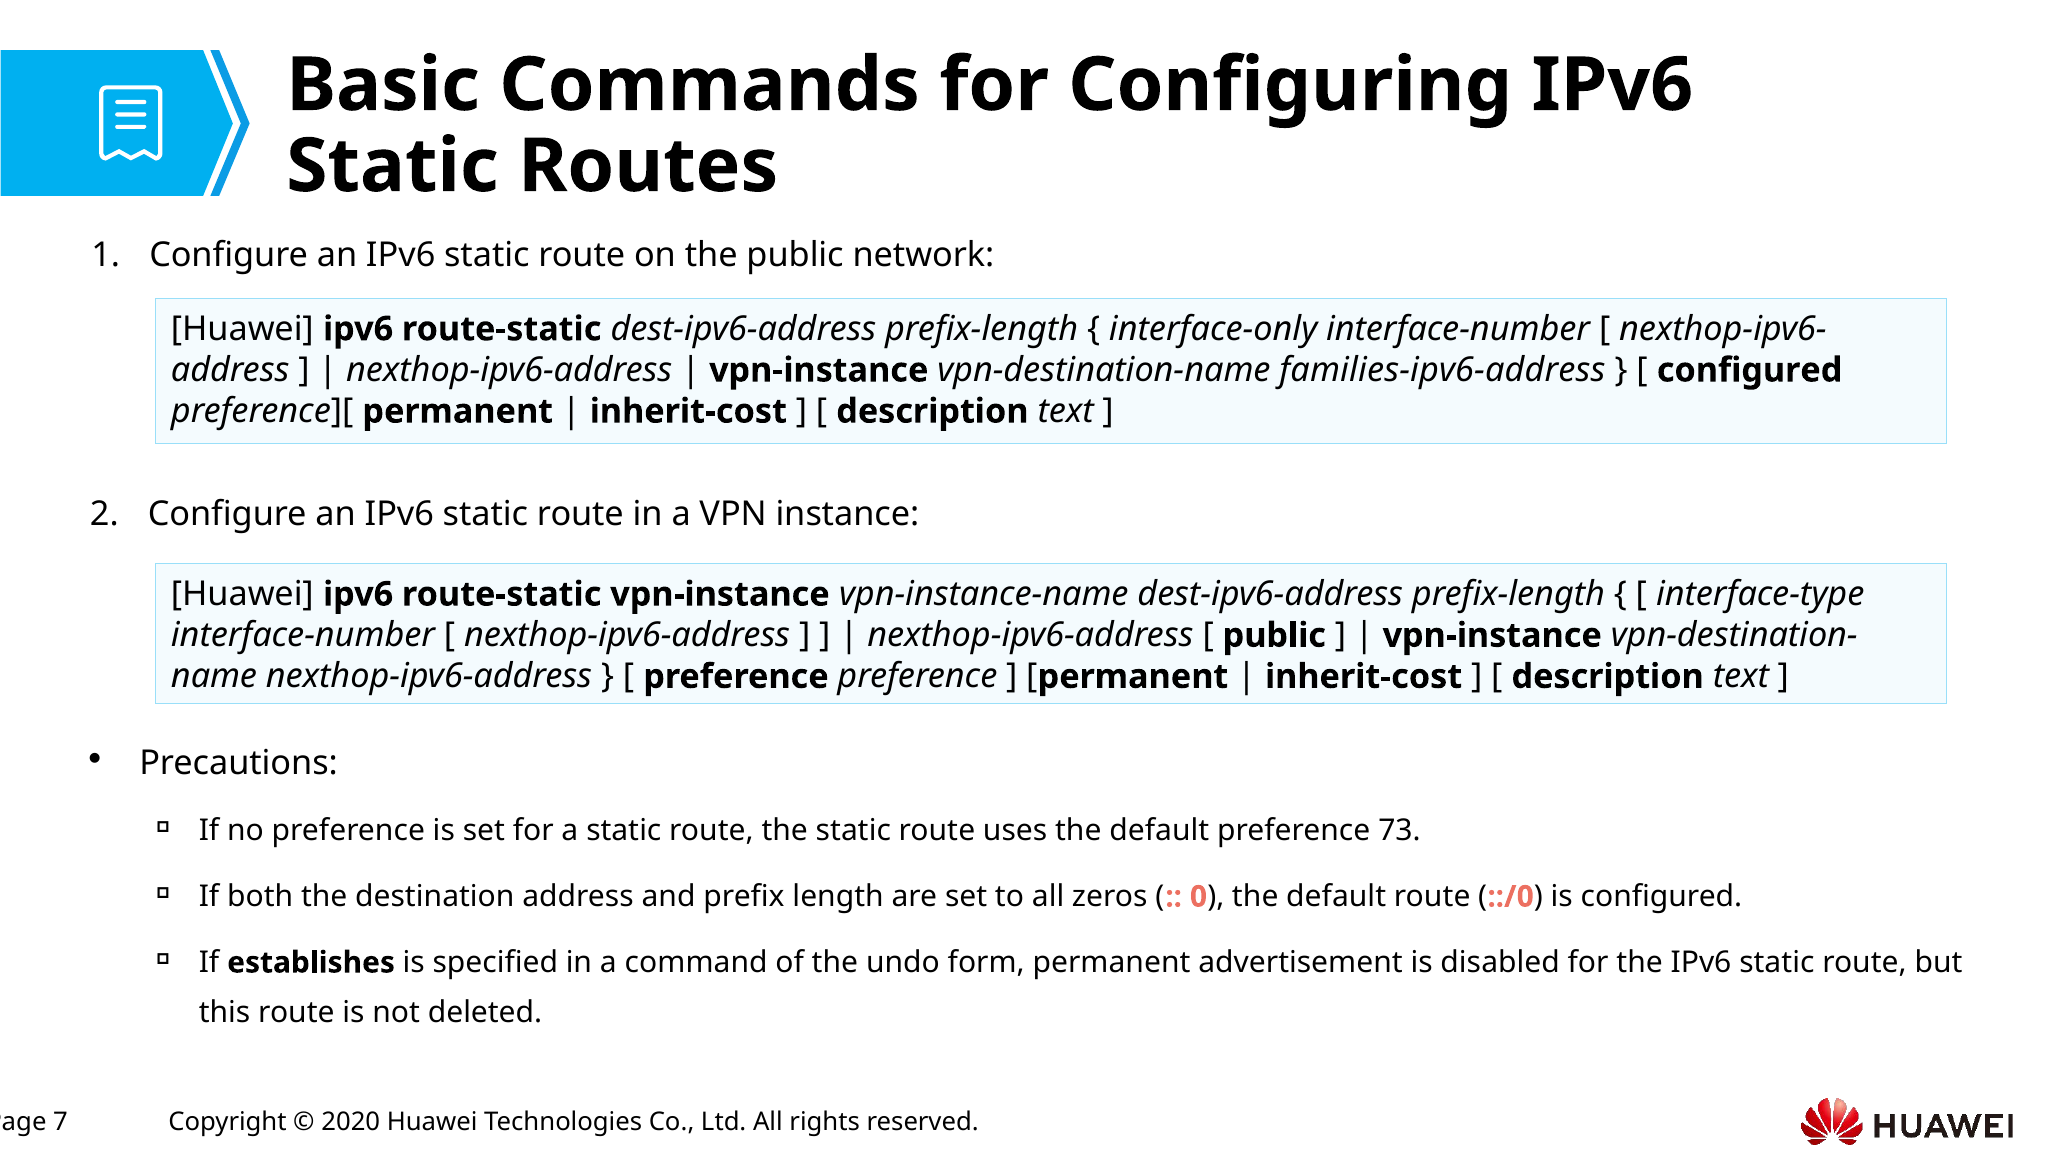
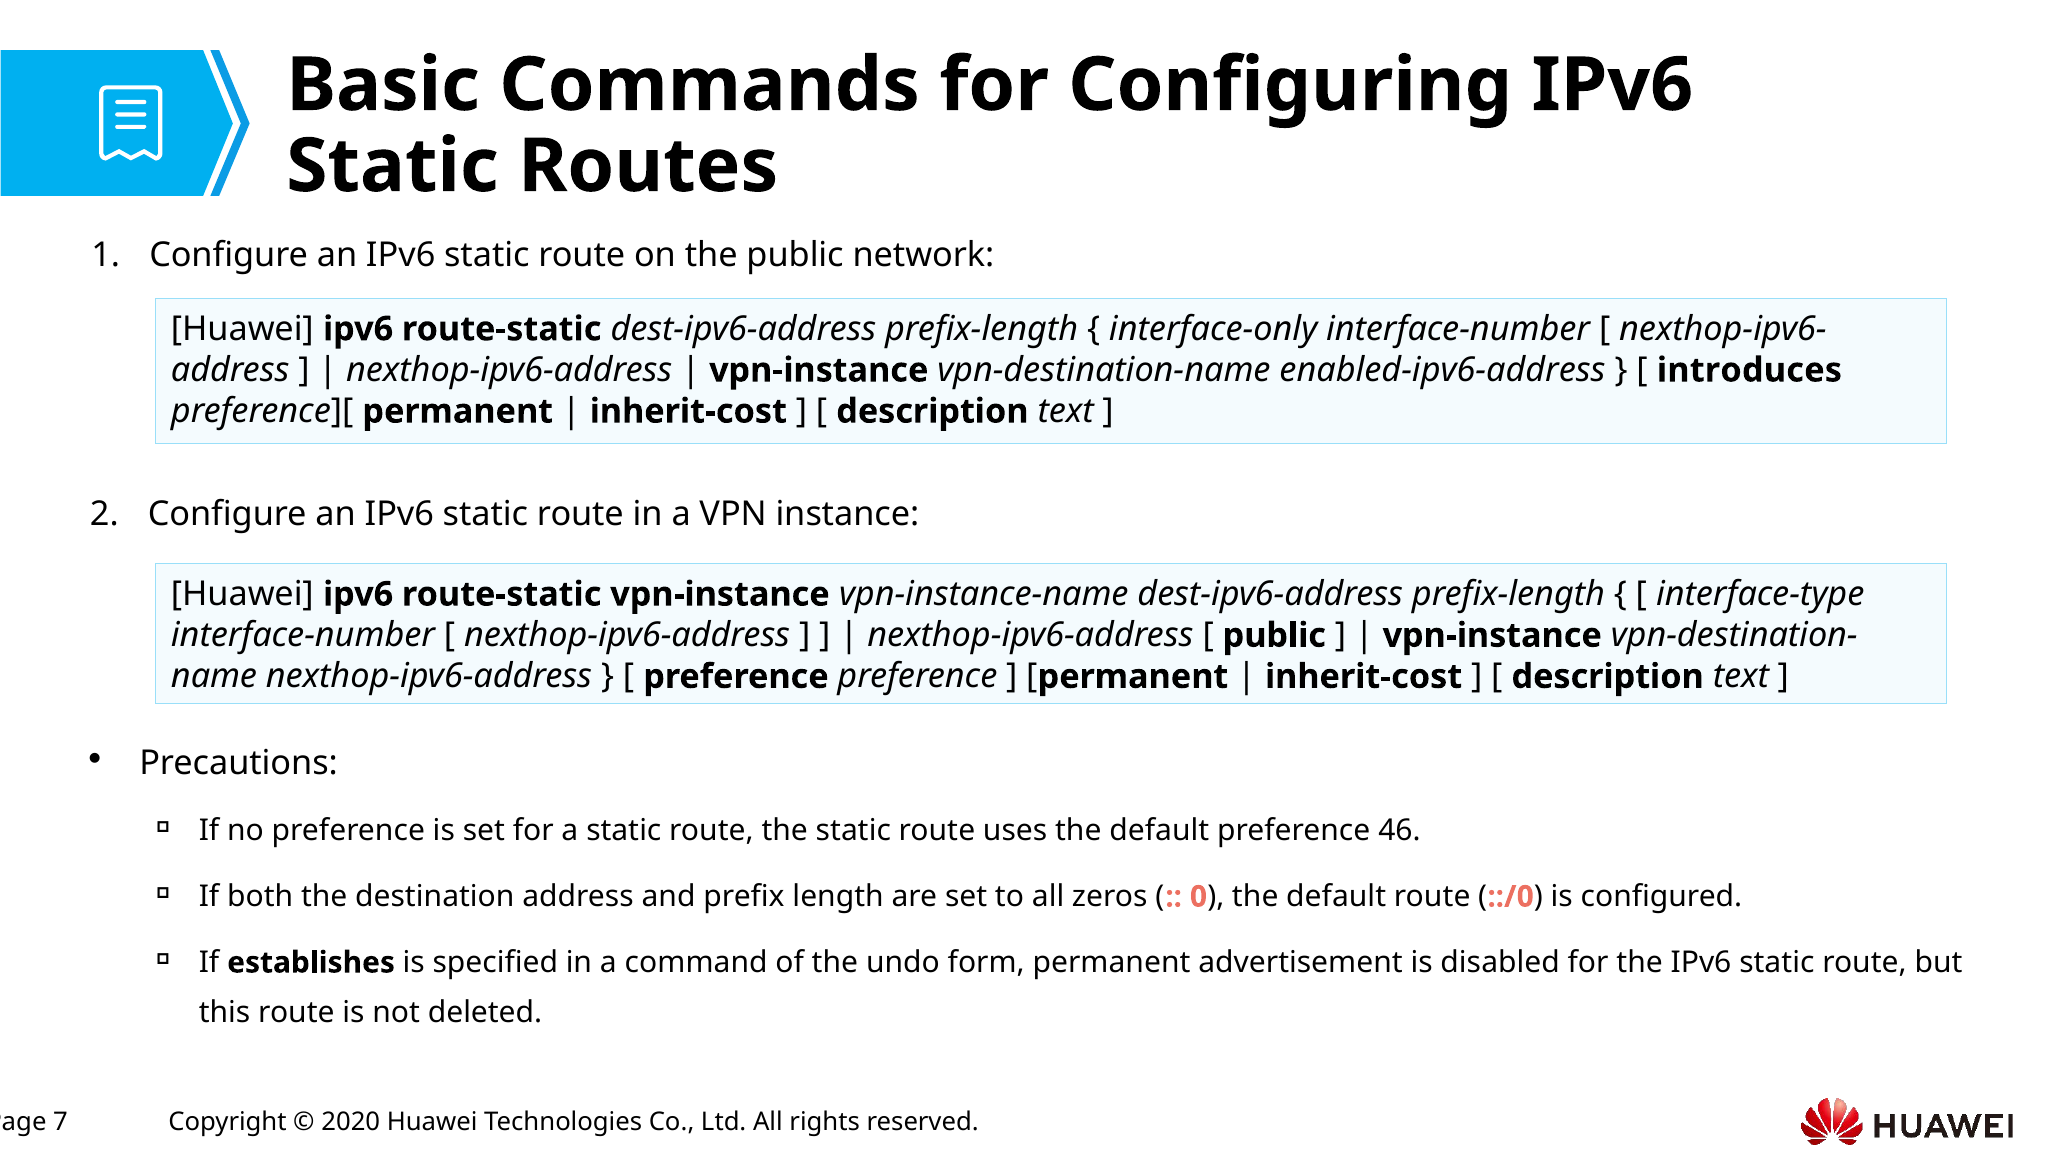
families-ipv6-address: families-ipv6-address -> enabled-ipv6-address (1442, 370)
configured: configured -> introduces (1749, 370)
73: 73 -> 46 (1400, 831)
